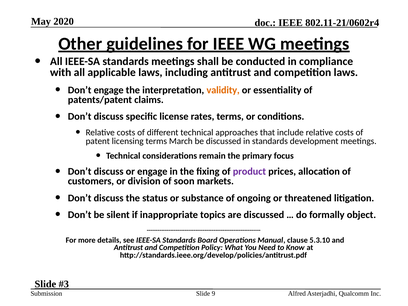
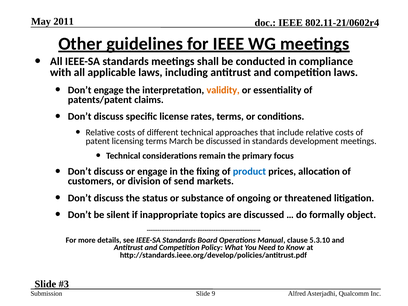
2020: 2020 -> 2011 (64, 22)
product colour: purple -> blue (249, 171)
soon: soon -> send (184, 181)
